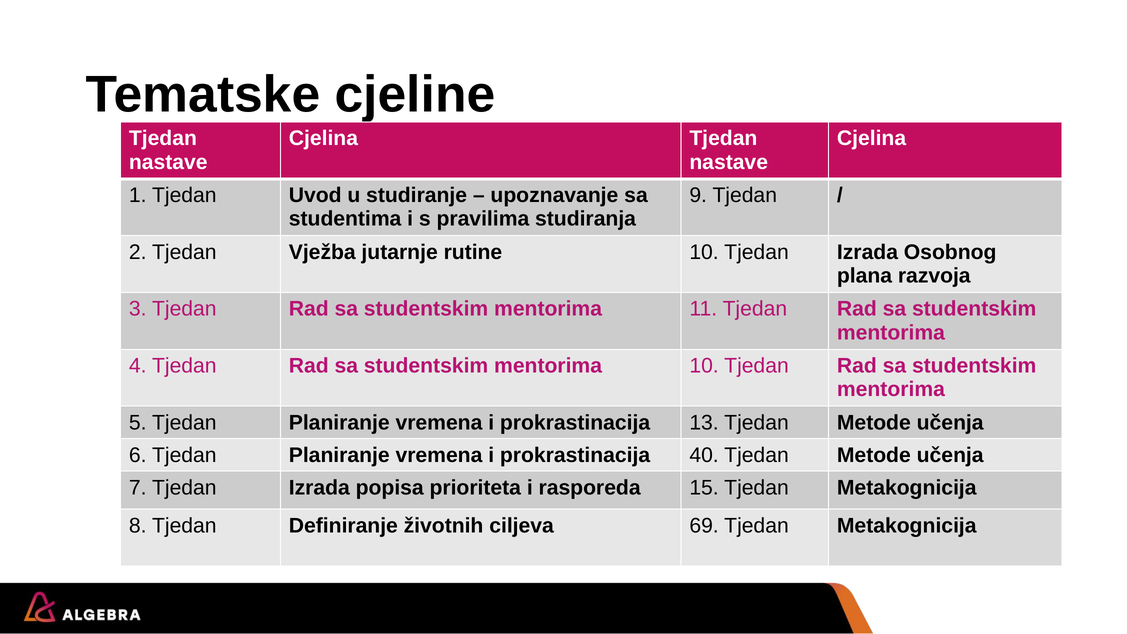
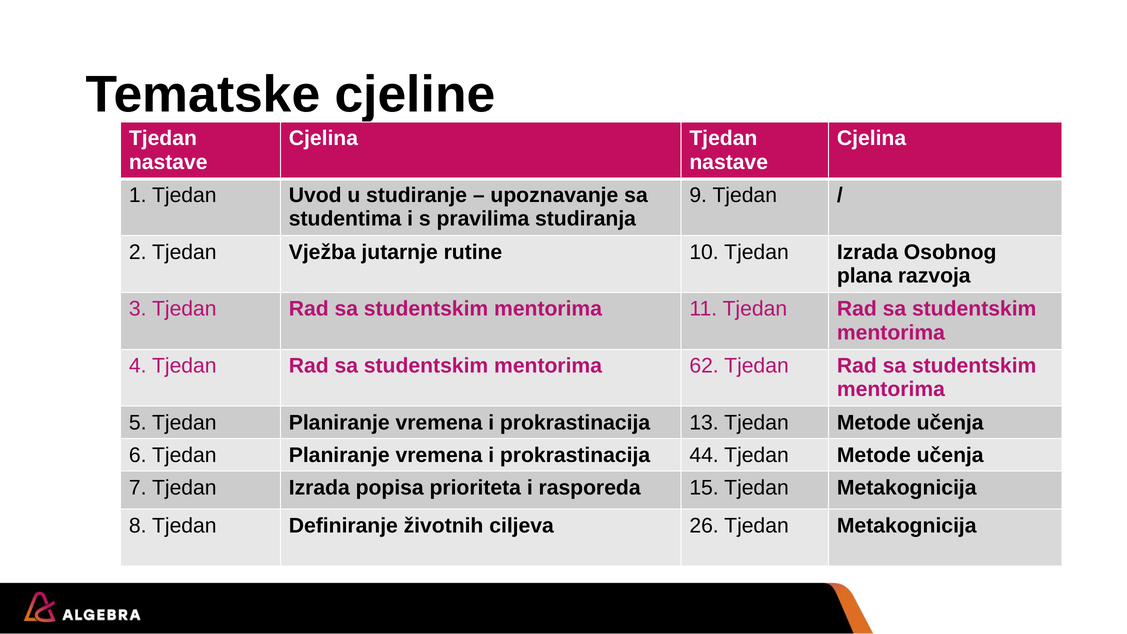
mentorima 10: 10 -> 62 (704, 366)
40: 40 -> 44 (704, 455)
69: 69 -> 26 (704, 526)
